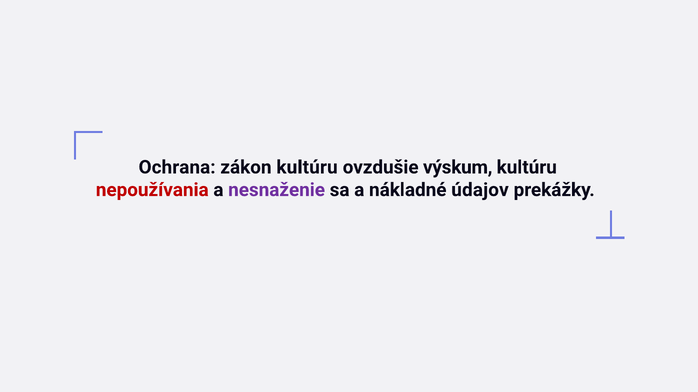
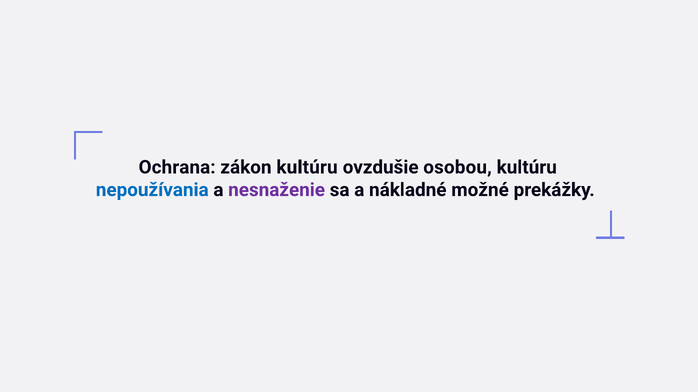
výskum: výskum -> osobou (458, 167)
nepoužívania colour: red -> blue (152, 190)
údajov: údajov -> možné (480, 190)
